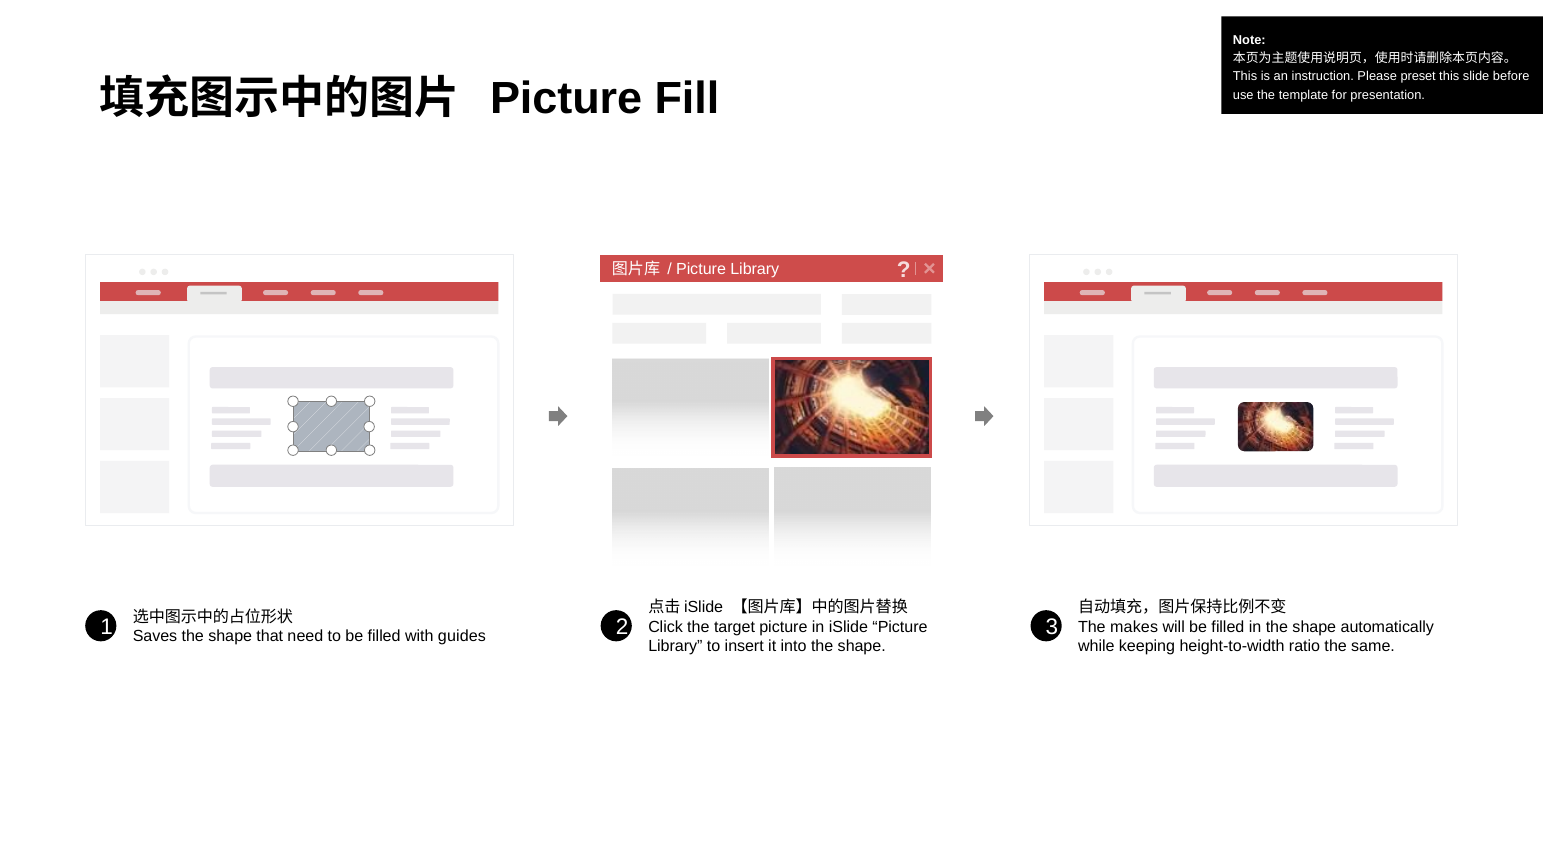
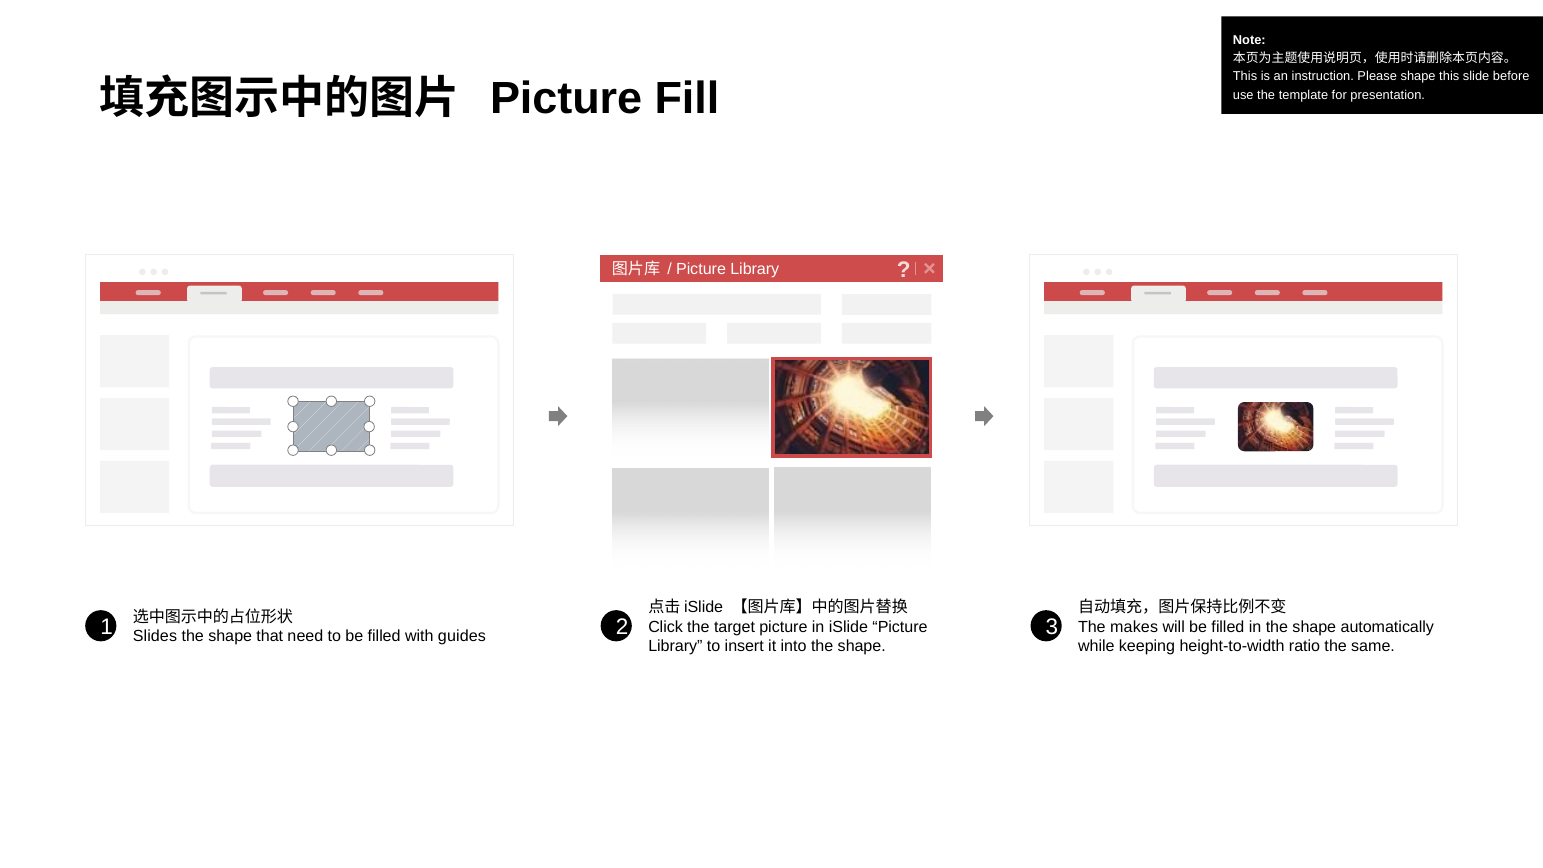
Please preset: preset -> shape (1418, 77)
Saves: Saves -> Slides (155, 637)
